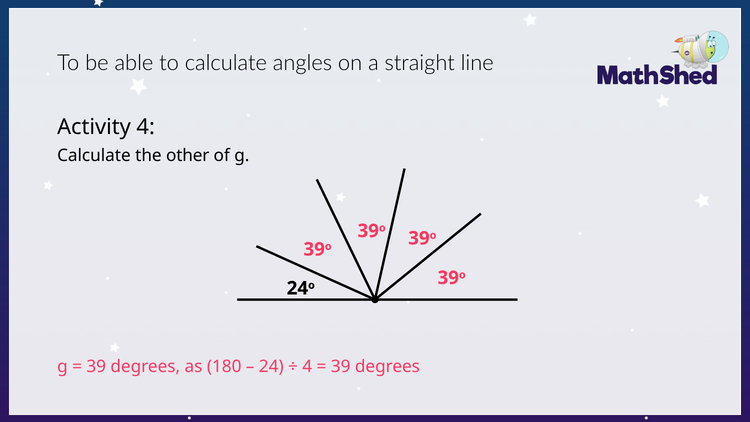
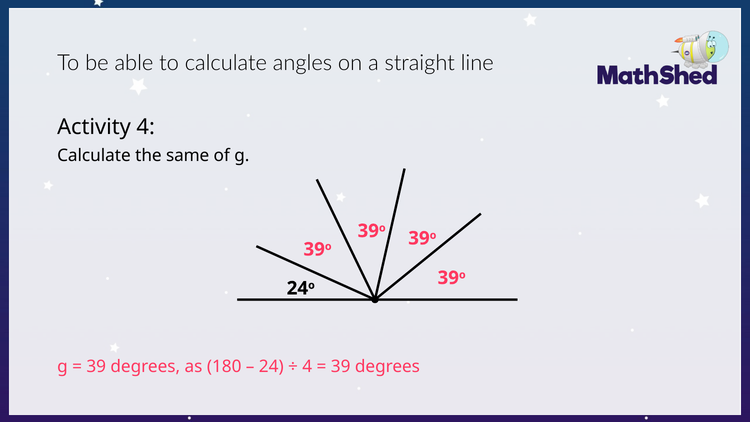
other: other -> same (188, 156)
